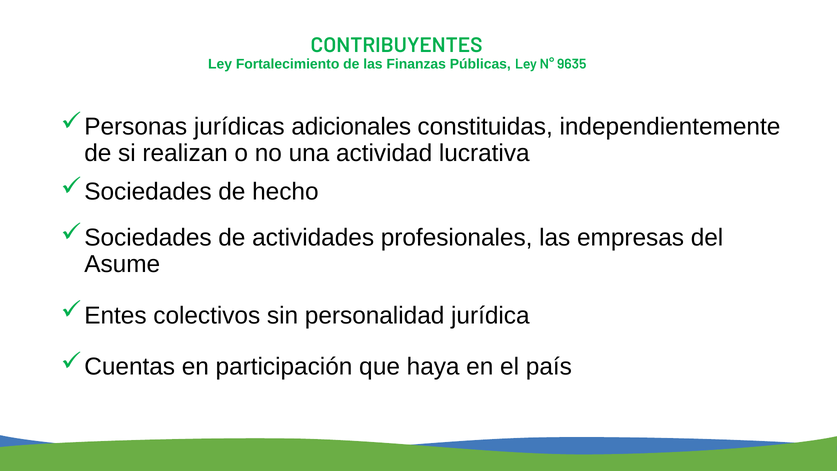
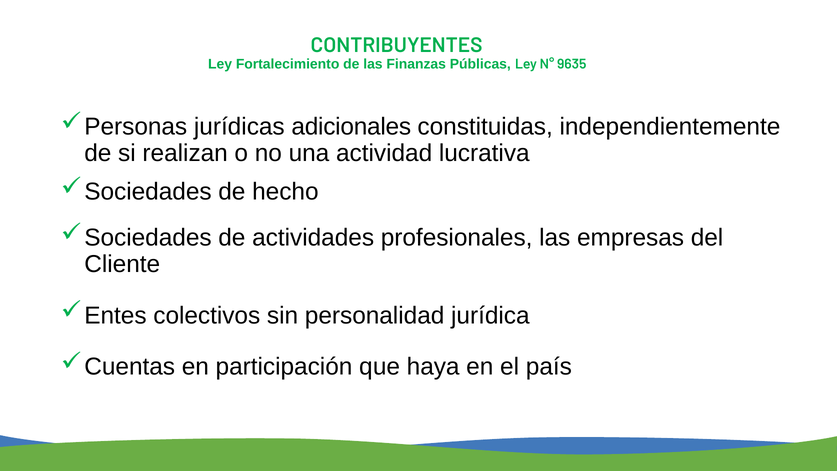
Asume: Asume -> Cliente (122, 264)
